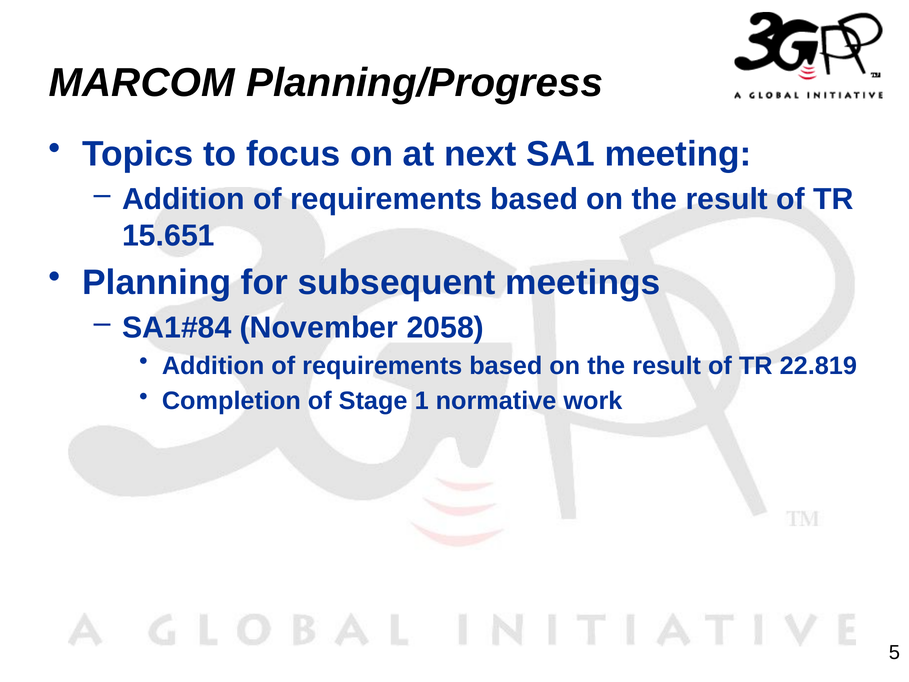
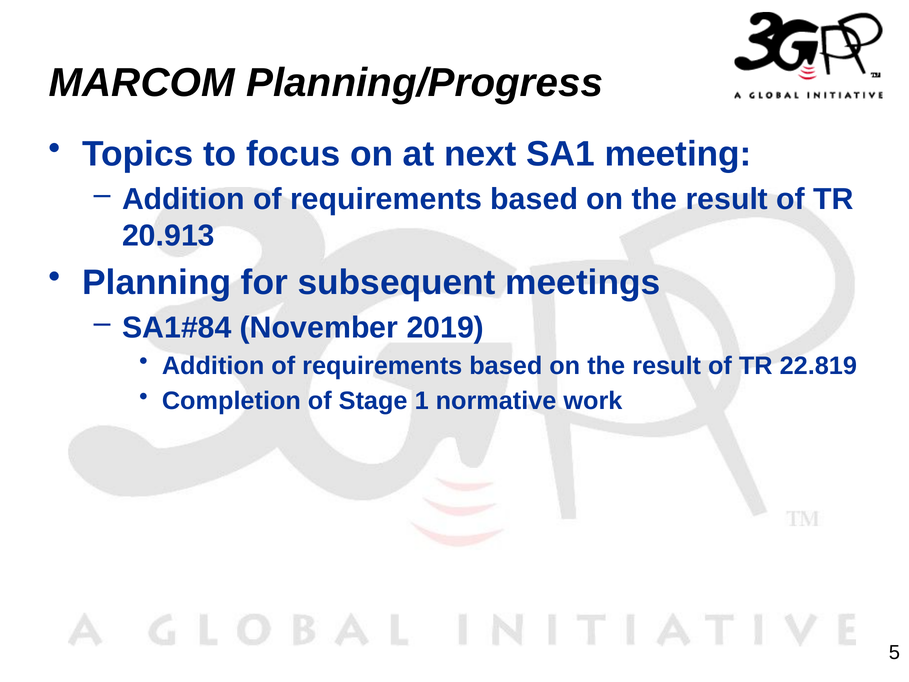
15.651: 15.651 -> 20.913 (168, 236)
2058: 2058 -> 2019 (445, 328)
